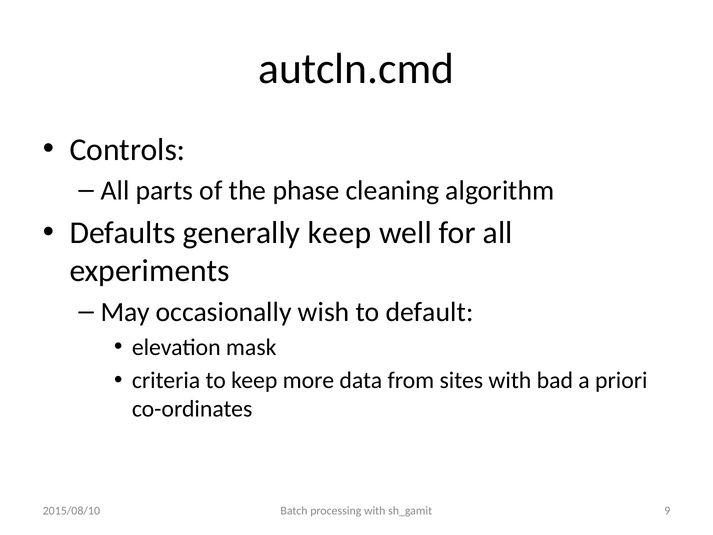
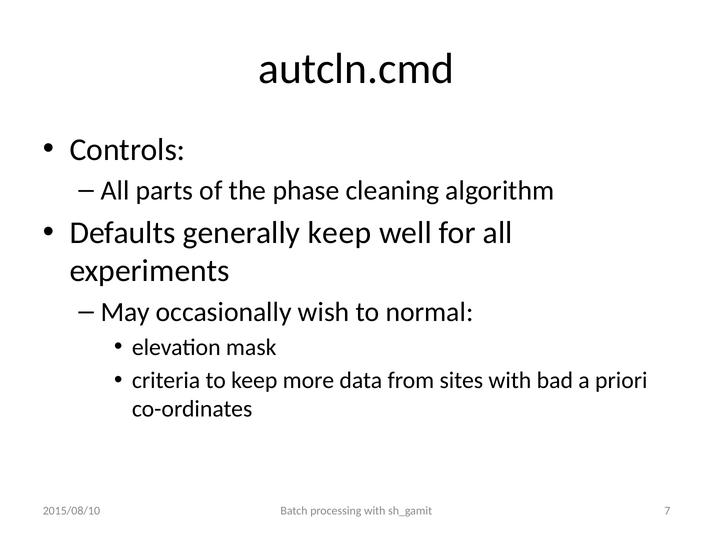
default: default -> normal (430, 312)
9: 9 -> 7 (667, 511)
